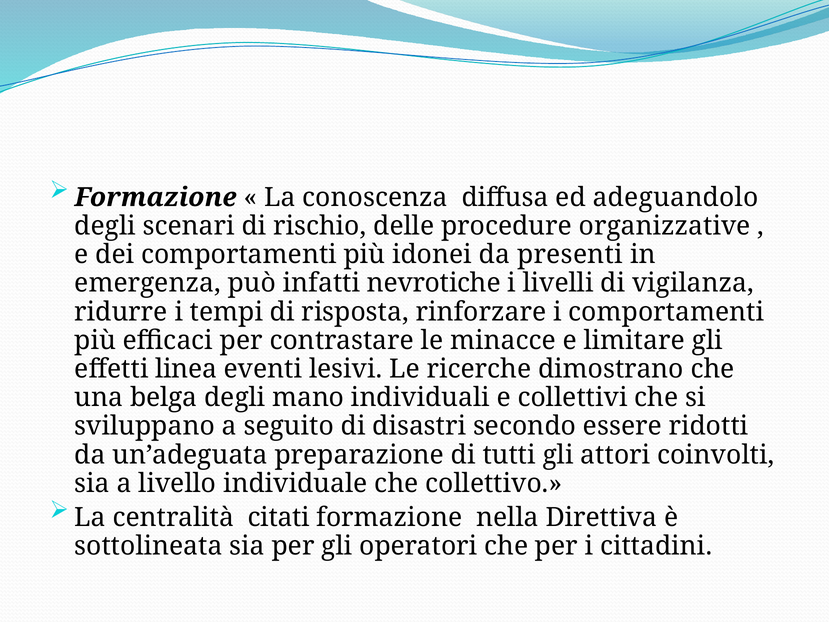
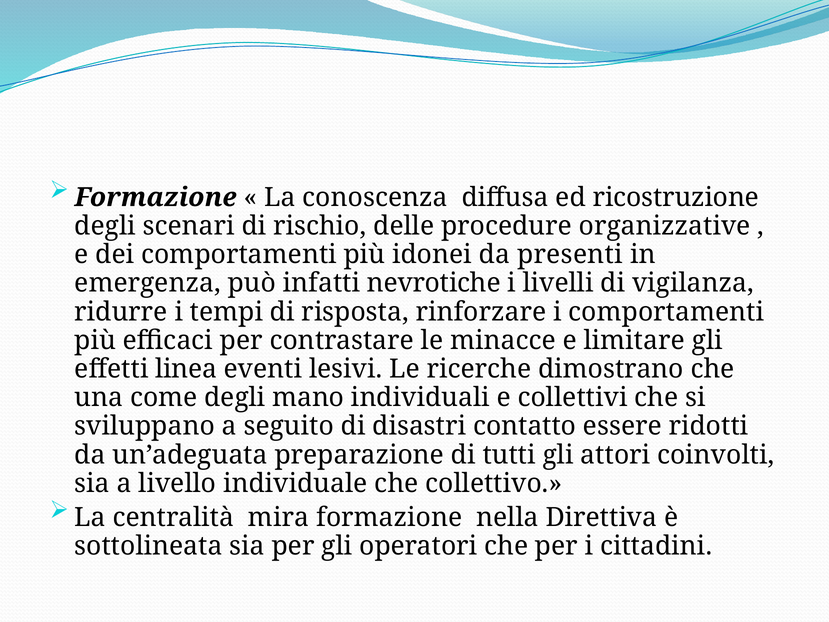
adeguandolo: adeguandolo -> ricostruzione (676, 197)
belga: belga -> come (164, 397)
secondo: secondo -> contatto (525, 426)
citati: citati -> mira (279, 517)
